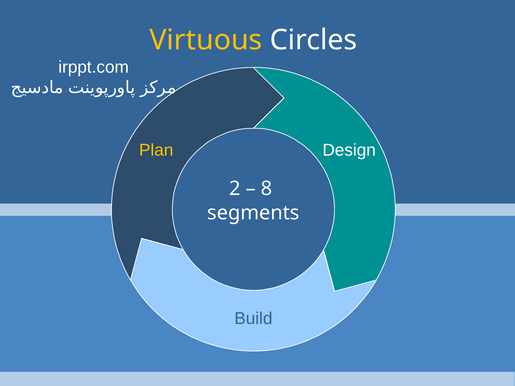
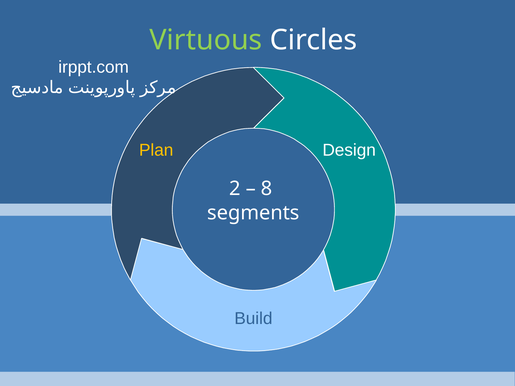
Virtuous colour: yellow -> light green (206, 40)
